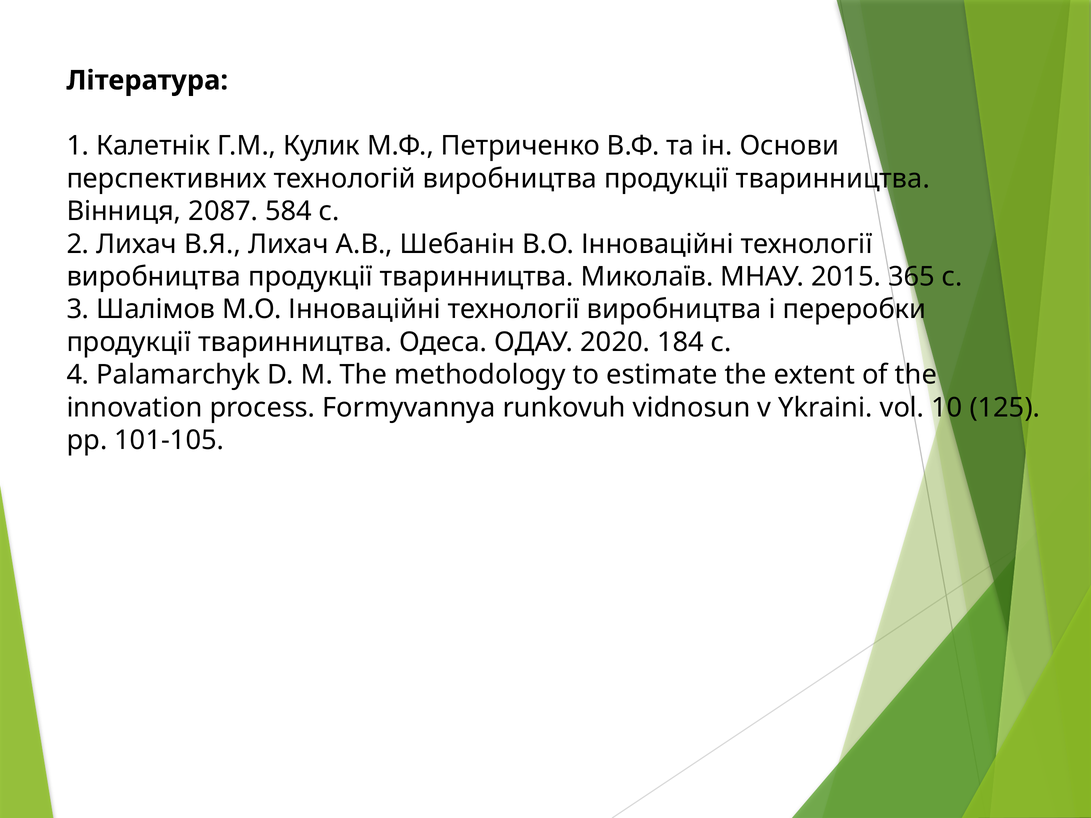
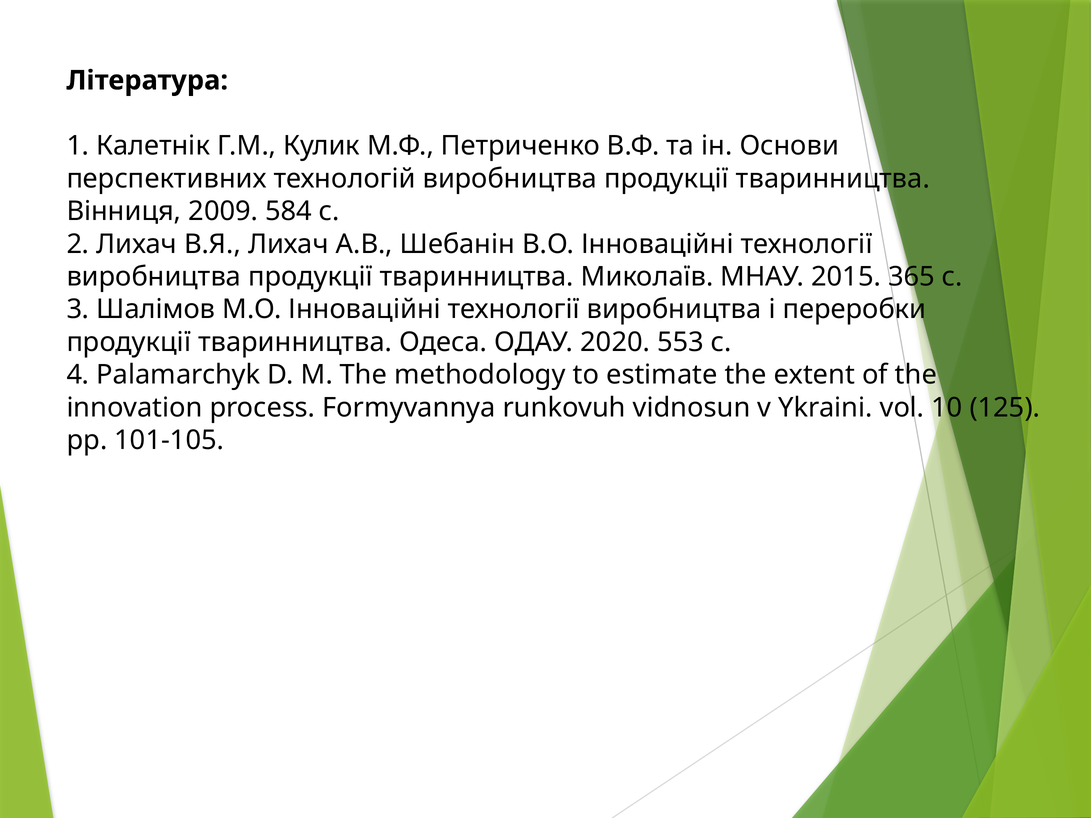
2087: 2087 -> 2009 (223, 211)
184: 184 -> 553 (680, 342)
